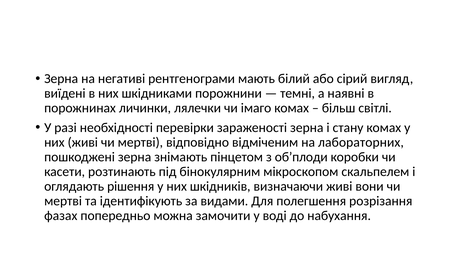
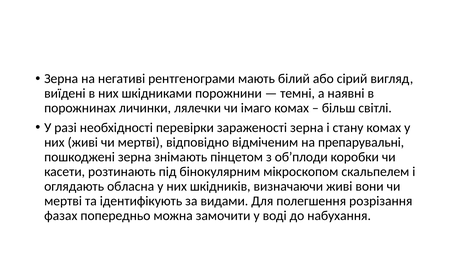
лабораторних: лабораторних -> препарувальні (361, 142)
рішення: рішення -> обласна (131, 186)
